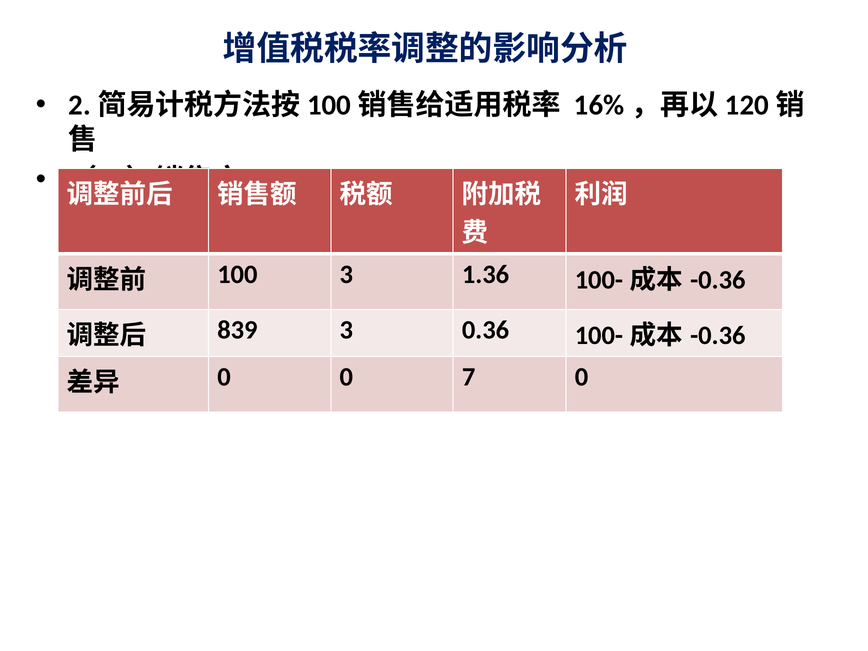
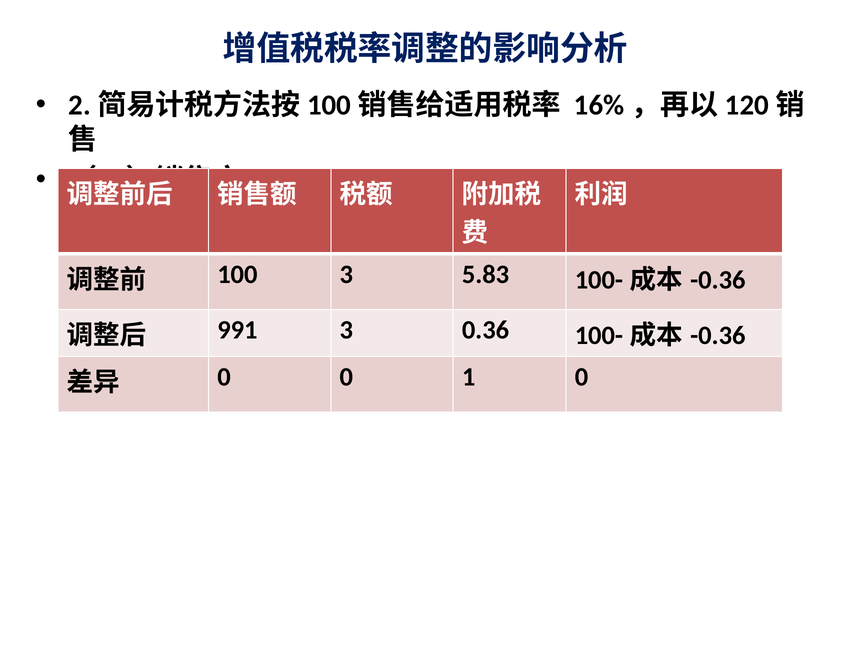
1.36: 1.36 -> 5.83 (486, 274)
839: 839 -> 991 (237, 330)
7: 7 -> 1 (469, 377)
